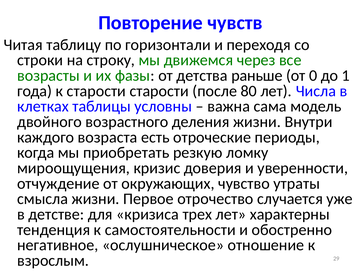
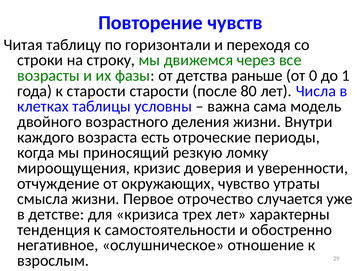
приобретать: приобретать -> приносящий (126, 153)
